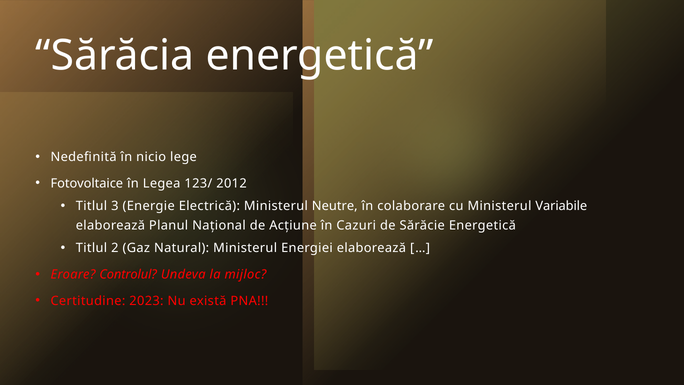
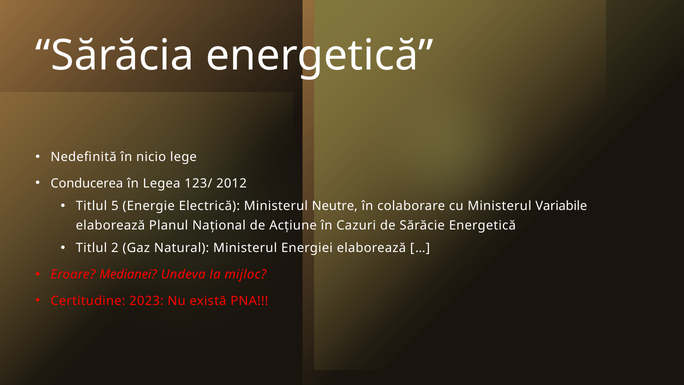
Fotovoltaice: Fotovoltaice -> Conducerea (87, 183)
3: 3 -> 5 (115, 206)
Controlul: Controlul -> Medianei (128, 274)
